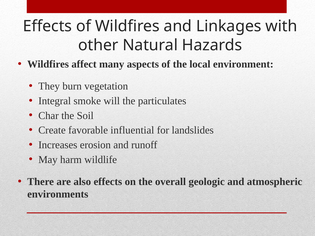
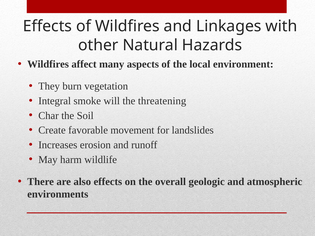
particulates: particulates -> threatening (162, 101)
influential: influential -> movement (132, 130)
